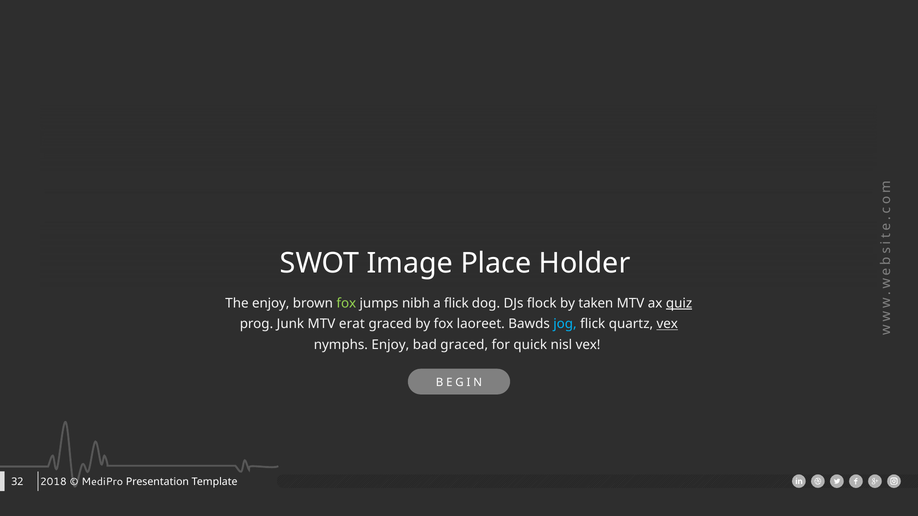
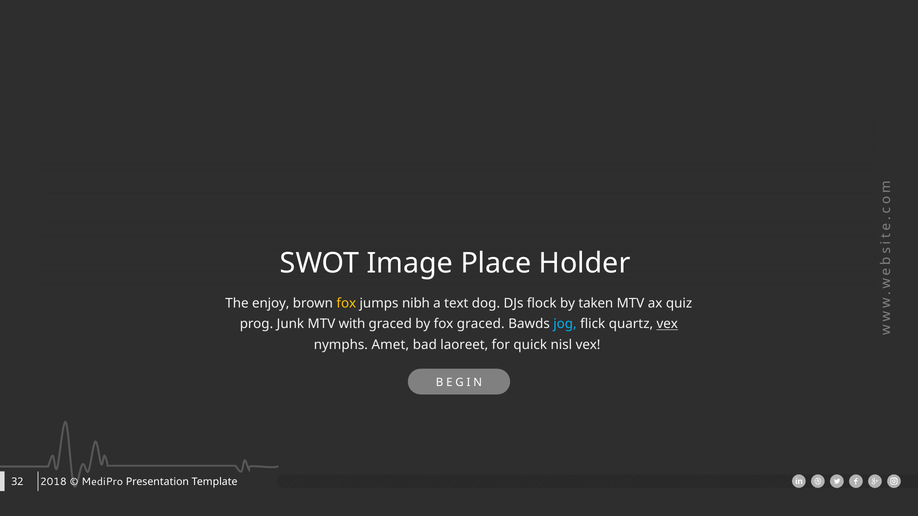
fox colour: light green -> yellow (346, 303)
a flick: flick -> text (456, 303)
quiz underline: present -> none (679, 303)
erat: erat -> with (352, 324)
fox laoreet: laoreet -> graced (481, 324)
nymphs Enjoy: Enjoy -> Amet (390, 345)
bad graced: graced -> laoreet (464, 345)
